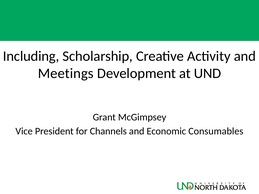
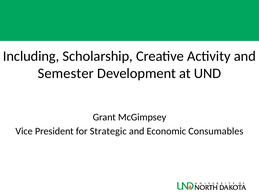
Meetings: Meetings -> Semester (66, 74)
Channels: Channels -> Strategic (108, 131)
